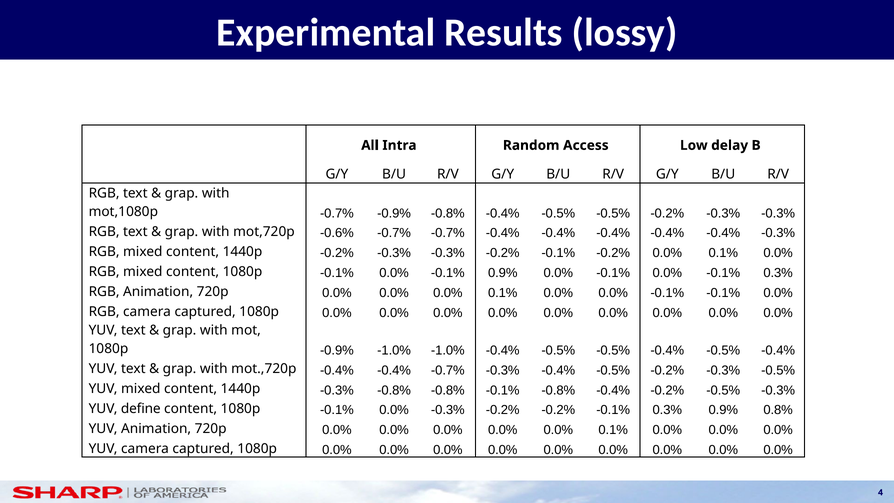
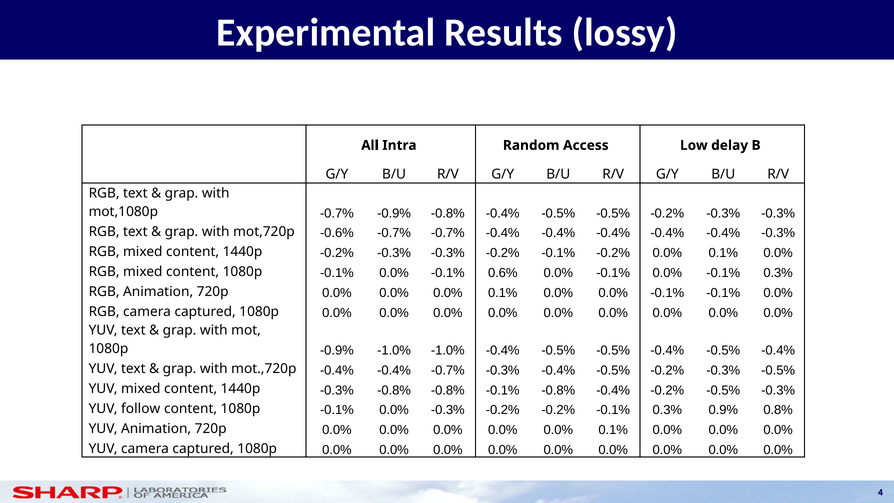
-0.1% 0.9%: 0.9% -> 0.6% (503, 273)
define: define -> follow (141, 409)
